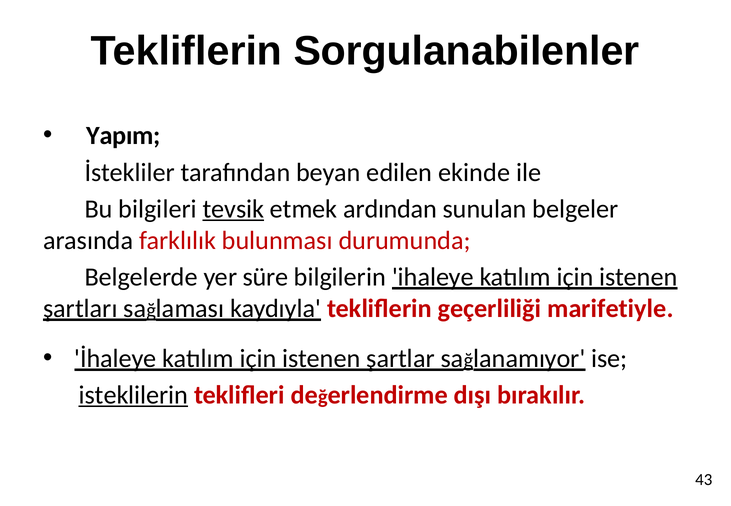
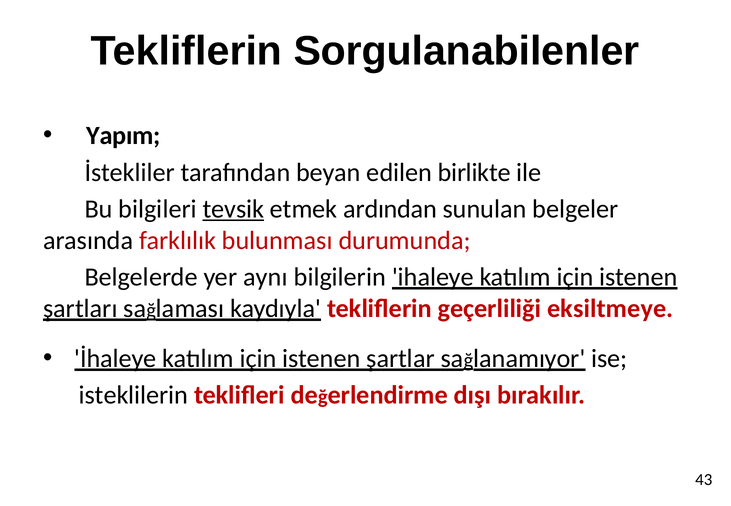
ekinde: ekinde -> birlikte (474, 172)
süre: süre -> aynı (265, 277)
marifetiyle: marifetiyle -> eksiltmeye (610, 309)
isteklilerin underline: present -> none (133, 395)
